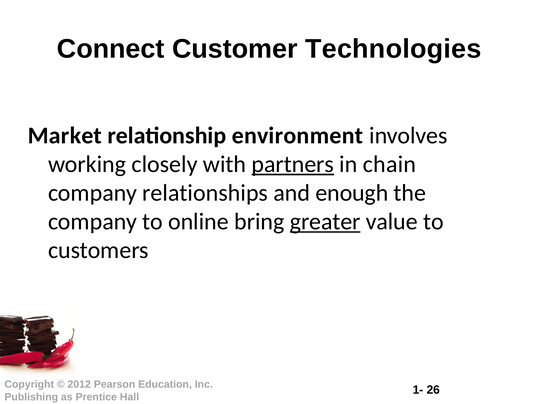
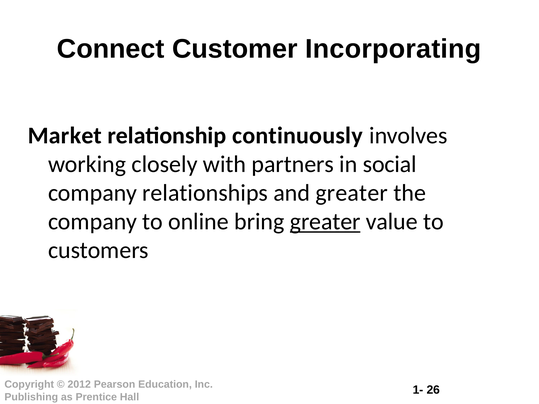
Technologies: Technologies -> Incorporating (393, 49)
environment: environment -> continuously (297, 136)
partners underline: present -> none (293, 164)
chain: chain -> social (390, 164)
and enough: enough -> greater (352, 193)
